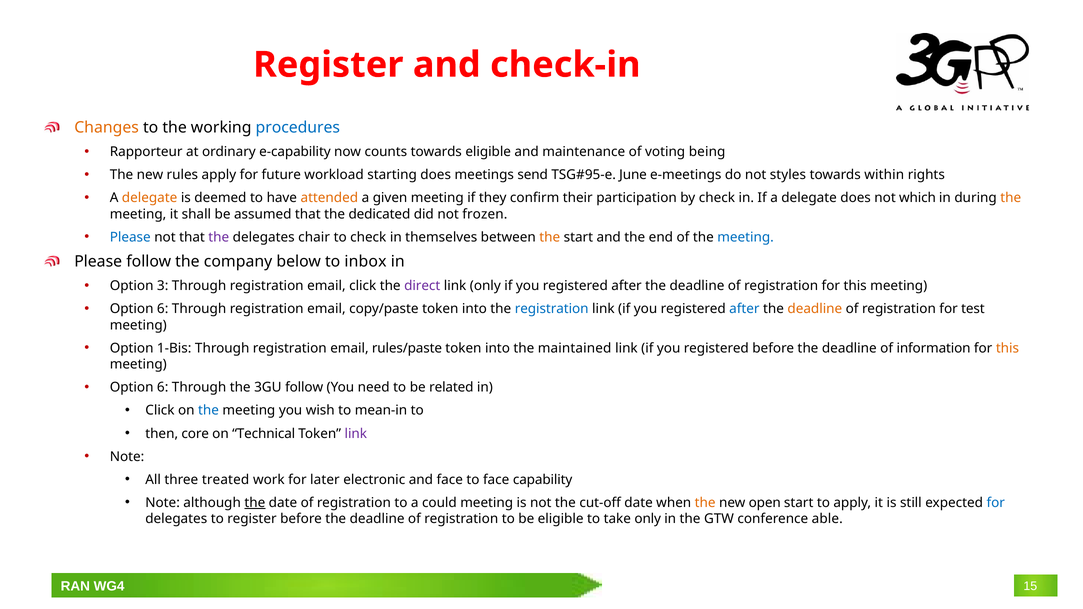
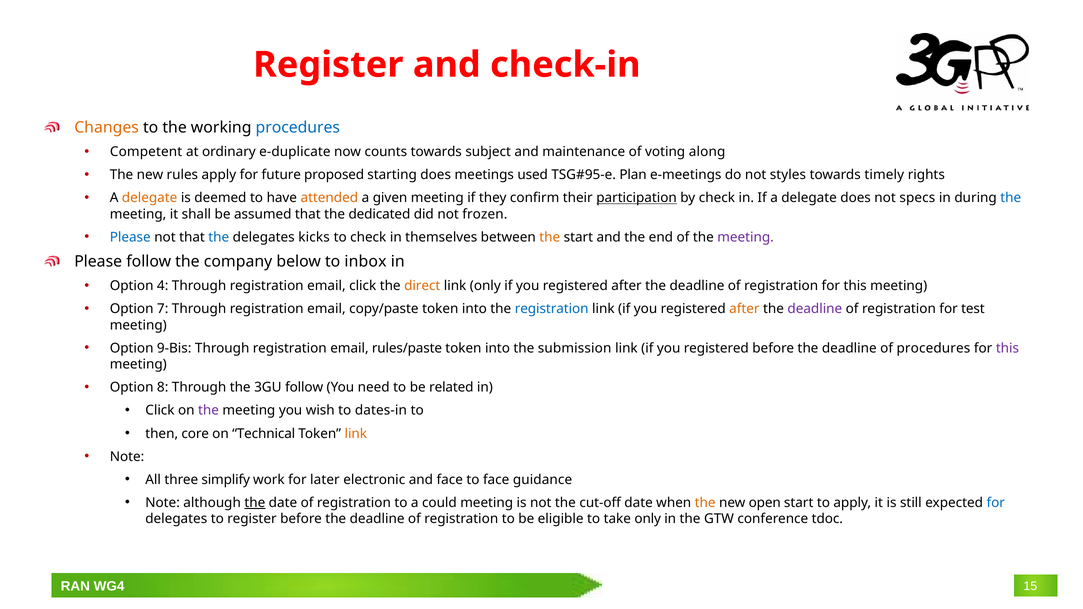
Rapporteur: Rapporteur -> Competent (146, 152)
e-capability: e-capability -> e-duplicate (295, 152)
towards eligible: eligible -> subject (488, 152)
being: being -> along (707, 152)
workload: workload -> proposed (334, 175)
send: send -> used (533, 175)
June: June -> Plan (633, 175)
within: within -> timely (884, 175)
participation underline: none -> present (637, 198)
which: which -> specs (917, 198)
the colour: orange -> blue (1011, 198)
the colour: purple -> blue (219, 237)
chair: chair -> kicks (314, 237)
meeting colour: blue -> purple (746, 237)
3: 3 -> 4 (163, 286)
direct colour: purple -> orange (422, 286)
6: 6 -> 7 (163, 309)
after colour: blue -> orange (744, 309)
deadline colour: orange -> purple (815, 309)
1-Bis: 1-Bis -> 9-Bis (174, 348)
maintained: maintained -> submission (575, 348)
of information: information -> procedures (933, 348)
this colour: orange -> purple (1007, 348)
6: 6 -> 8 (163, 388)
the colour: blue -> purple (209, 411)
mean-in: mean-in -> dates-in (381, 411)
link colour: purple -> orange (356, 434)
treated: treated -> simplify (226, 480)
capability: capability -> guidance (543, 480)
able: able -> tdoc (827, 519)
